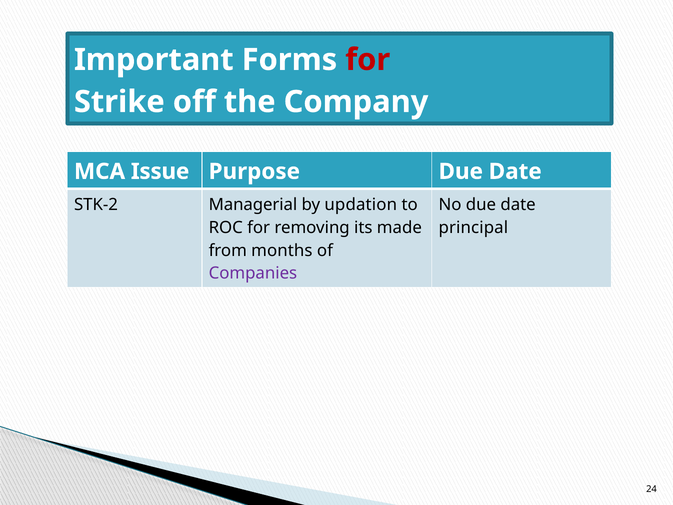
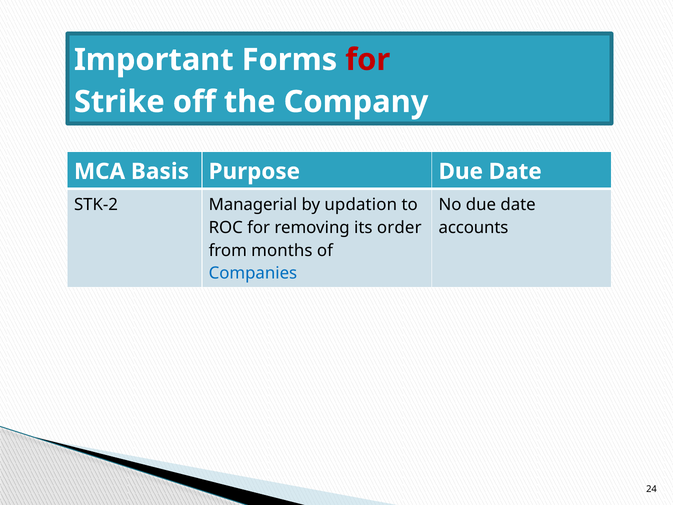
Issue: Issue -> Basis (160, 171)
made: made -> order (399, 227)
principal: principal -> accounts (473, 227)
Companies colour: purple -> blue (253, 273)
